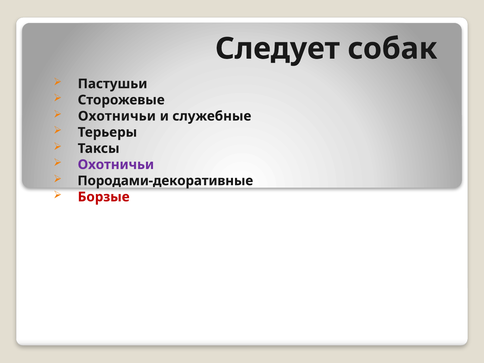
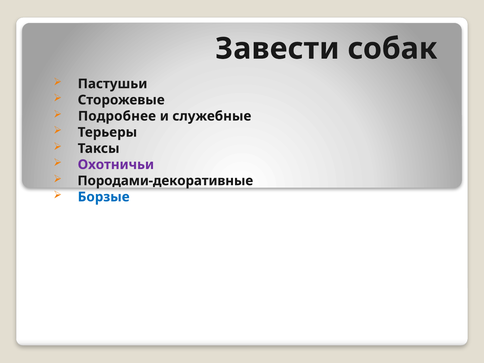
Следует: Следует -> Завести (277, 49)
Охотничьи: Охотничьи -> Подробнее (117, 116)
Борзые colour: red -> blue (104, 197)
